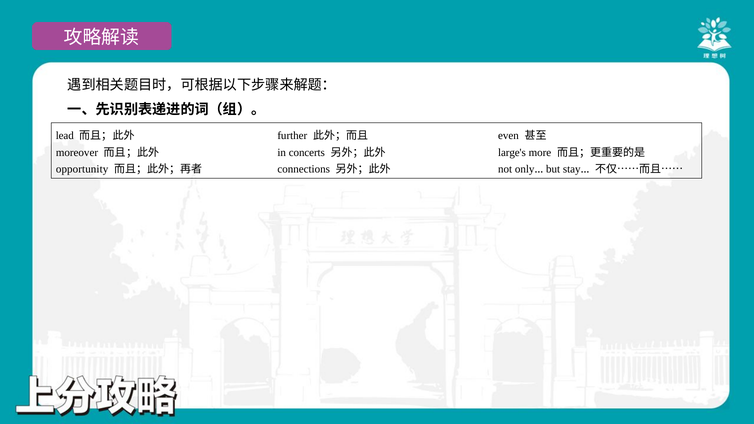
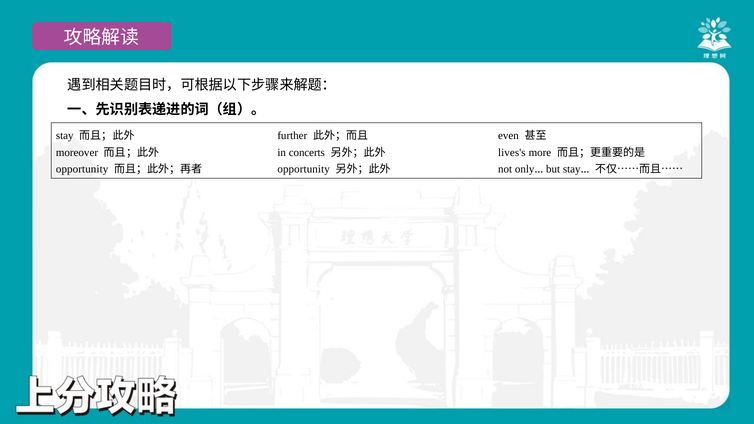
lead: lead -> stay (65, 136)
large's: large's -> lives's (512, 153)
connections: connections -> opportunity (304, 169)
